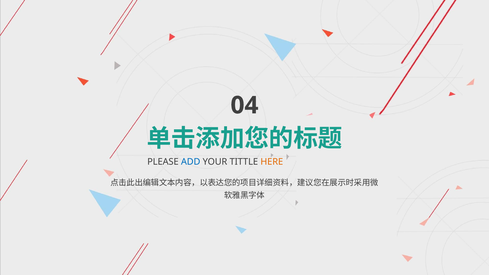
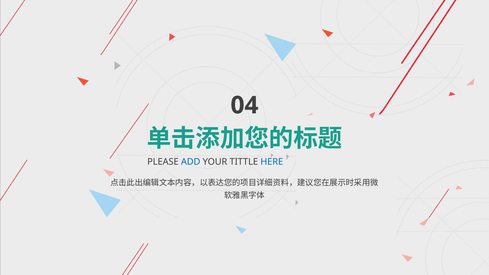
HERE colour: orange -> blue (272, 162)
